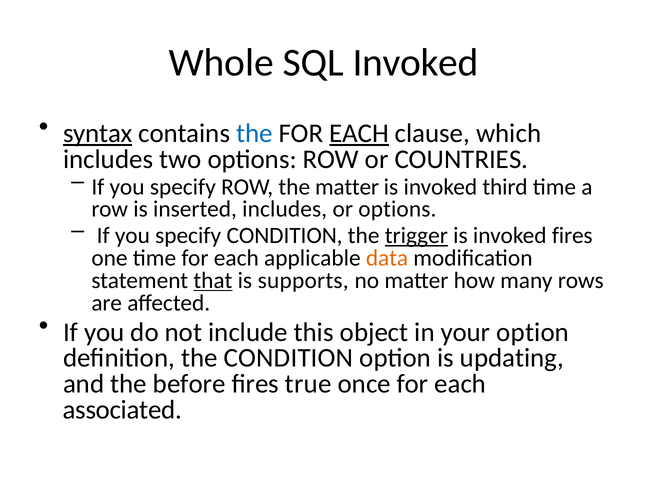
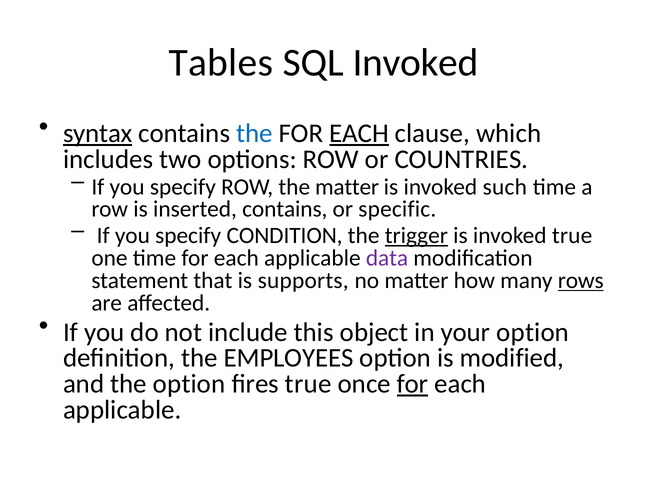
Whole: Whole -> Tables (221, 63)
third: third -> such (505, 187)
inserted includes: includes -> contains (285, 209)
or options: options -> specific (397, 209)
invoked fires: fires -> true (572, 236)
data colour: orange -> purple (387, 258)
that underline: present -> none (213, 281)
rows underline: none -> present (581, 281)
the CONDITION: CONDITION -> EMPLOYEES (289, 358)
updating: updating -> modified (512, 358)
the before: before -> option (189, 384)
for underline: none -> present (413, 384)
associated: associated -> applicable (122, 410)
